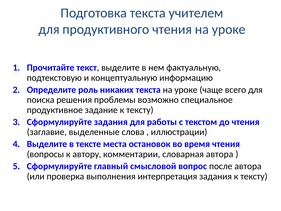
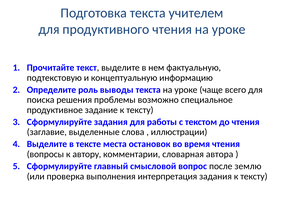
никаких: никаких -> выводы (117, 90)
после автора: автора -> землю (248, 166)
